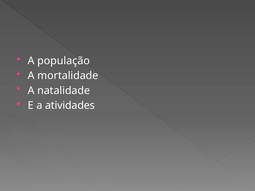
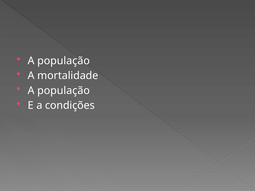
natalidade: natalidade -> população (64, 91)
atividades: atividades -> condições (70, 106)
